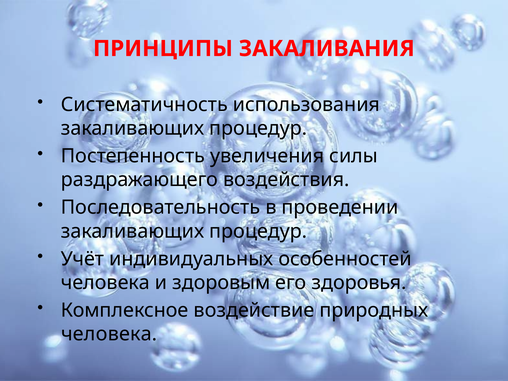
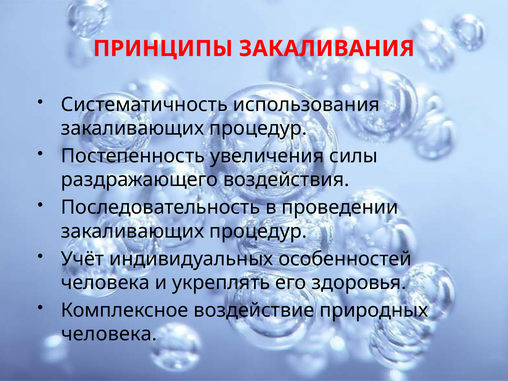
здоровым: здоровым -> укреплять (221, 283)
